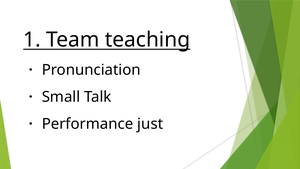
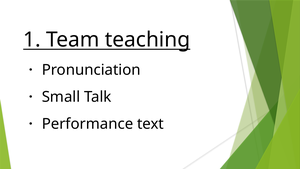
just: just -> text (150, 124)
